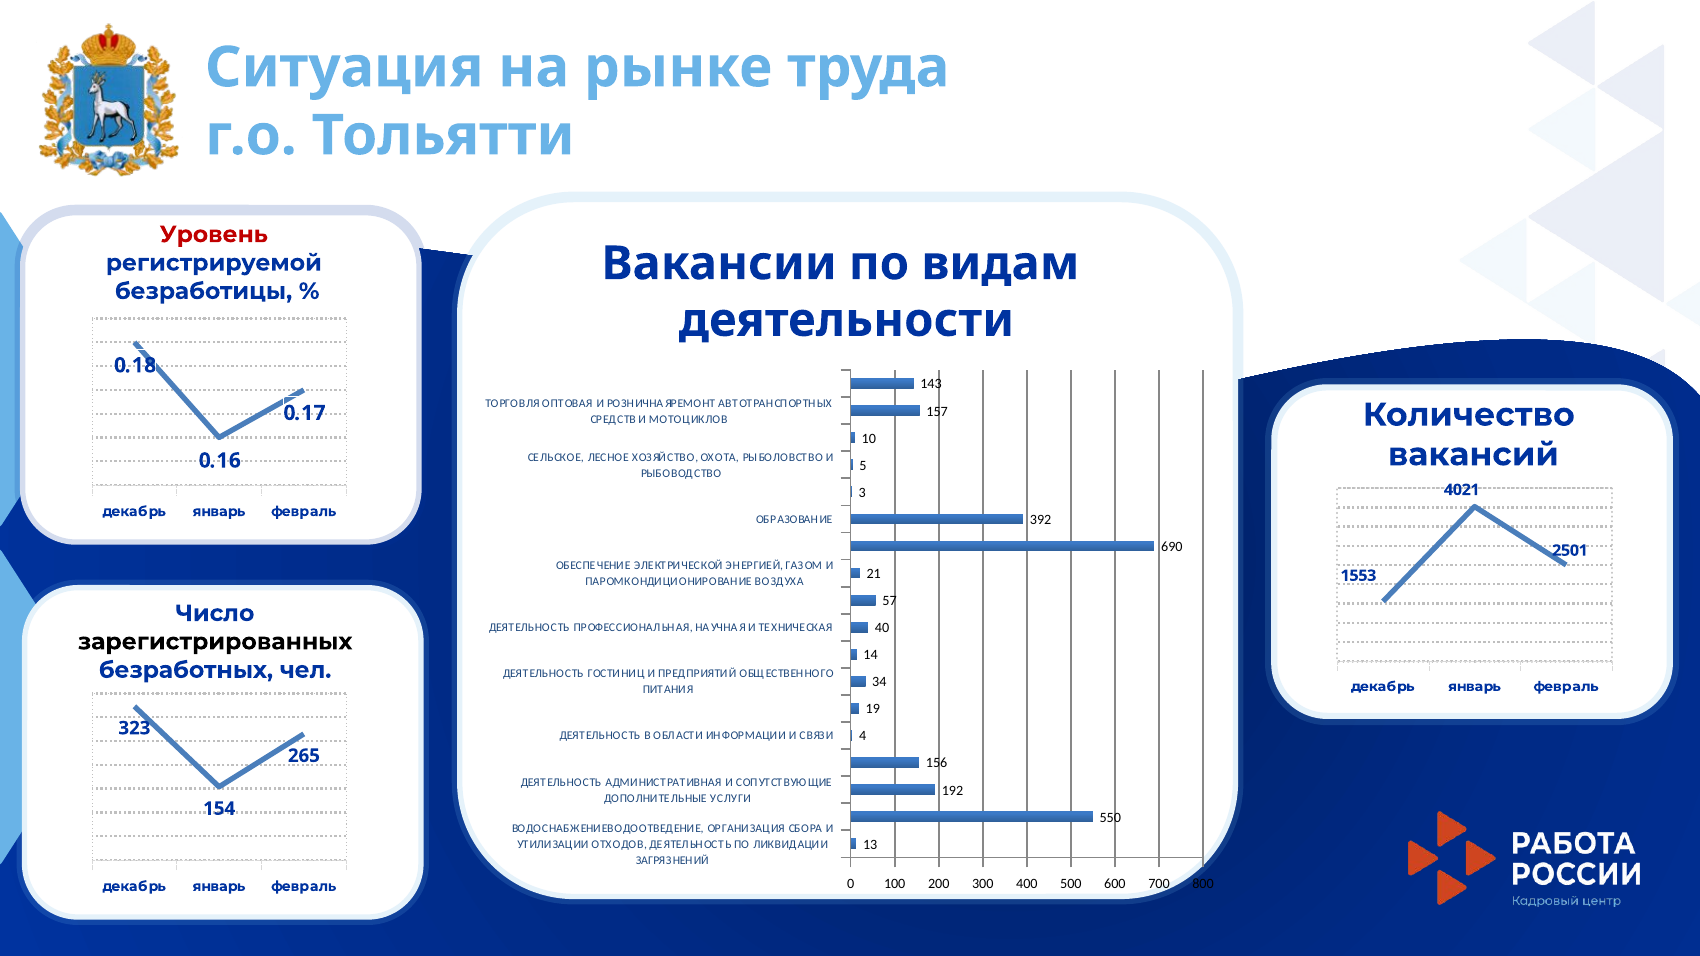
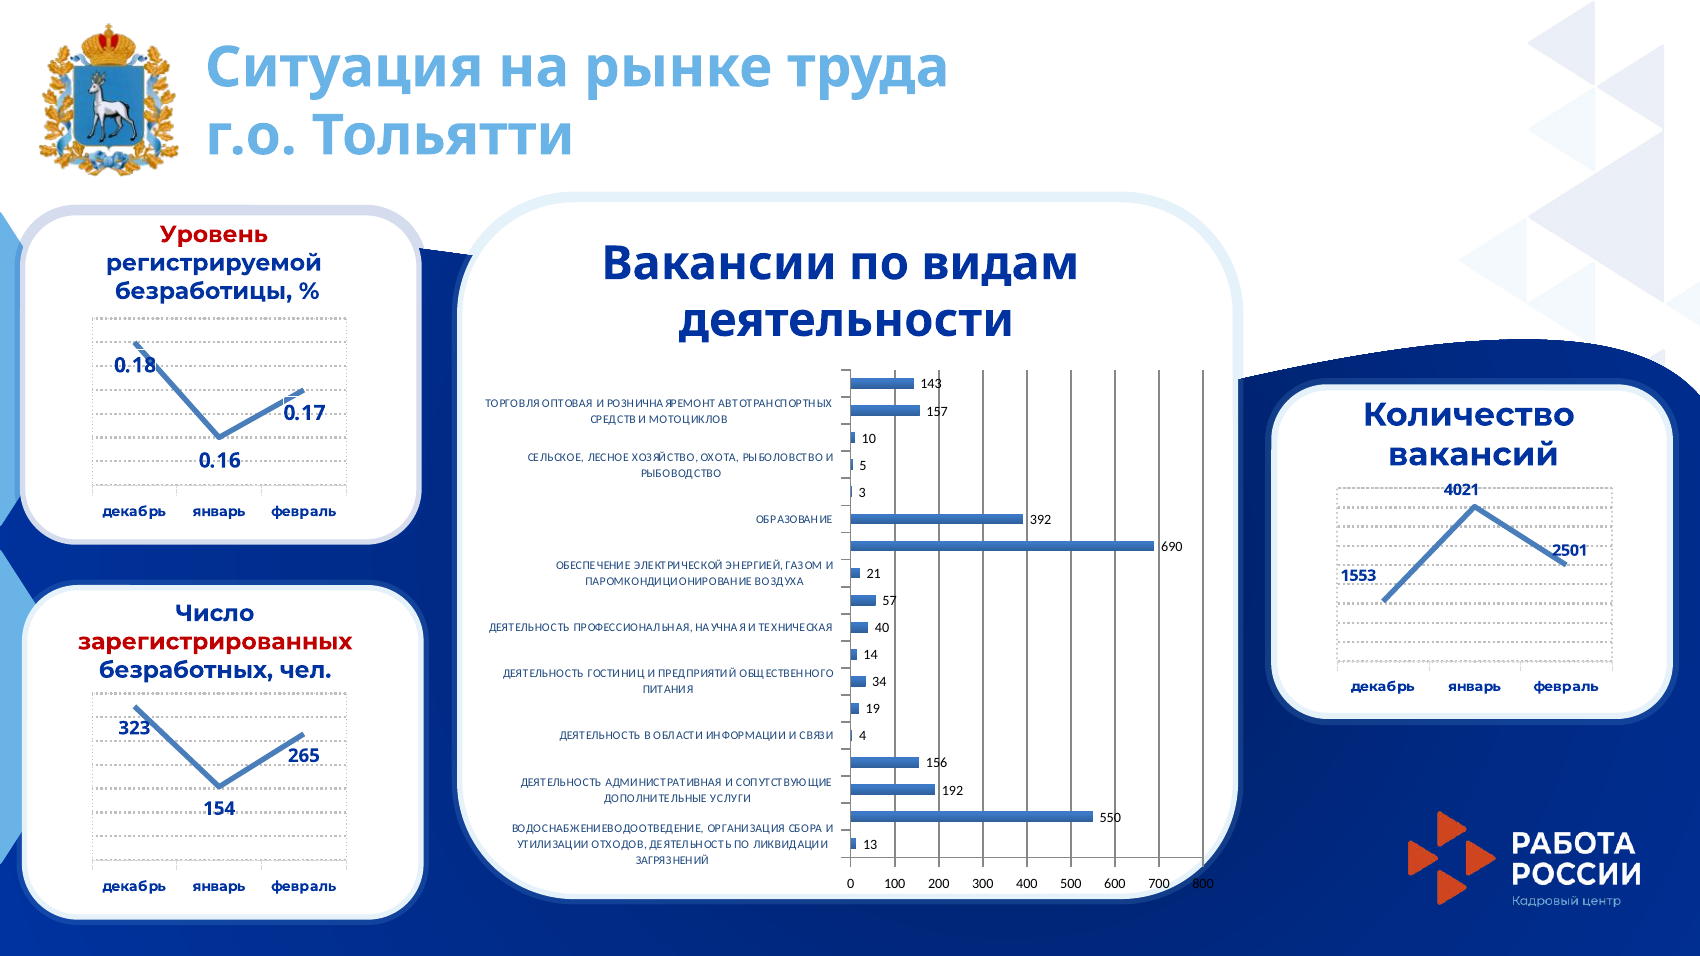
зарегистрированных colour: black -> red (215, 642)
